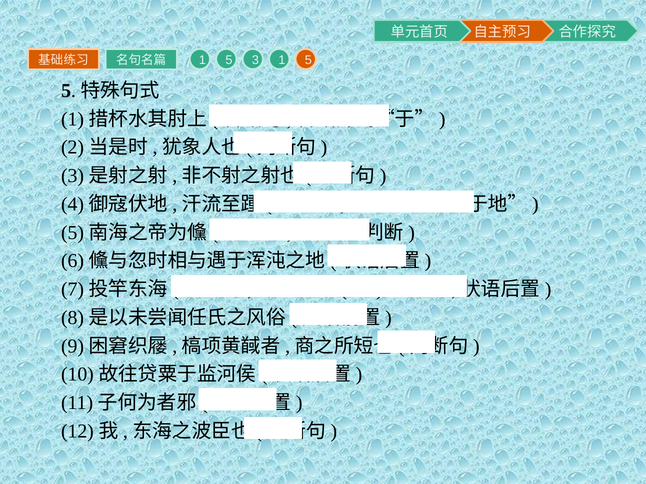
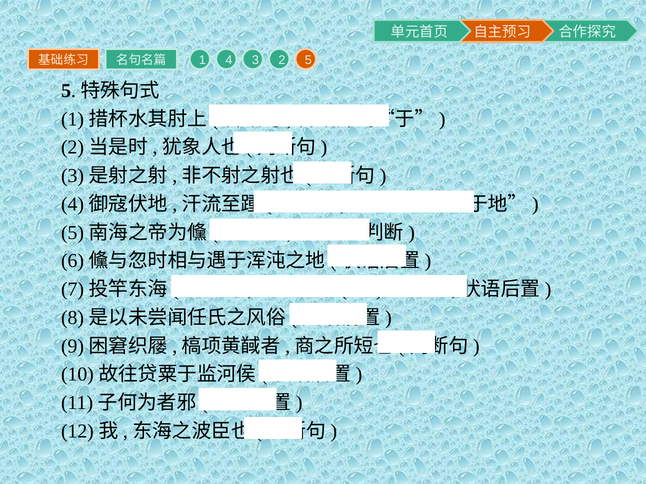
5: 5 -> 4 (229, 60)
3 1: 1 -> 2 (282, 60)
